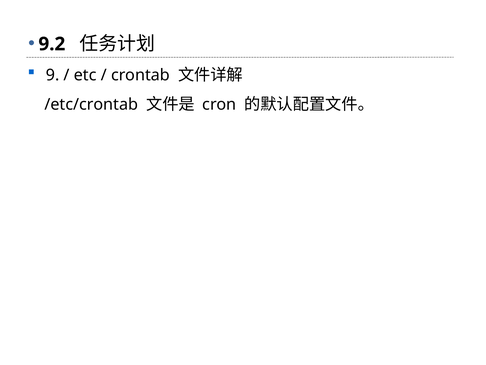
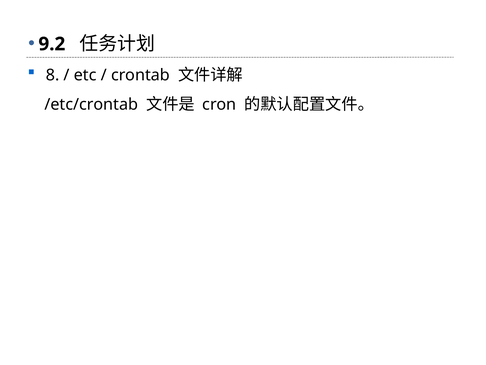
9: 9 -> 8 (53, 75)
